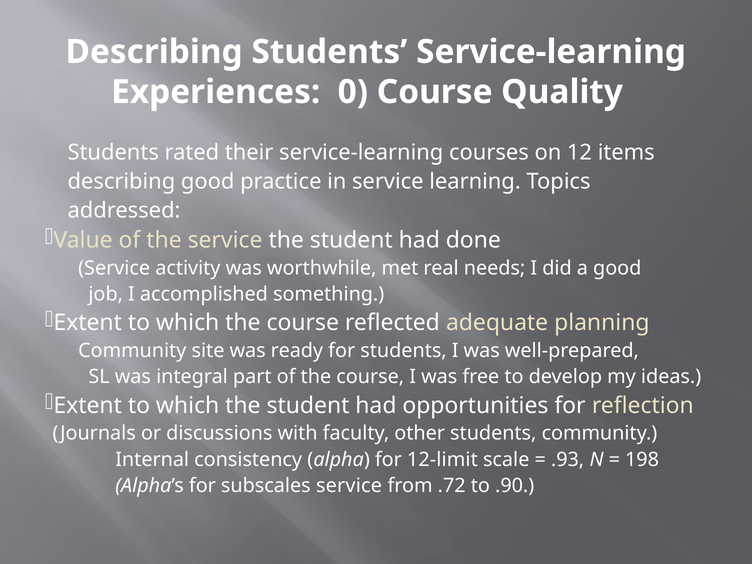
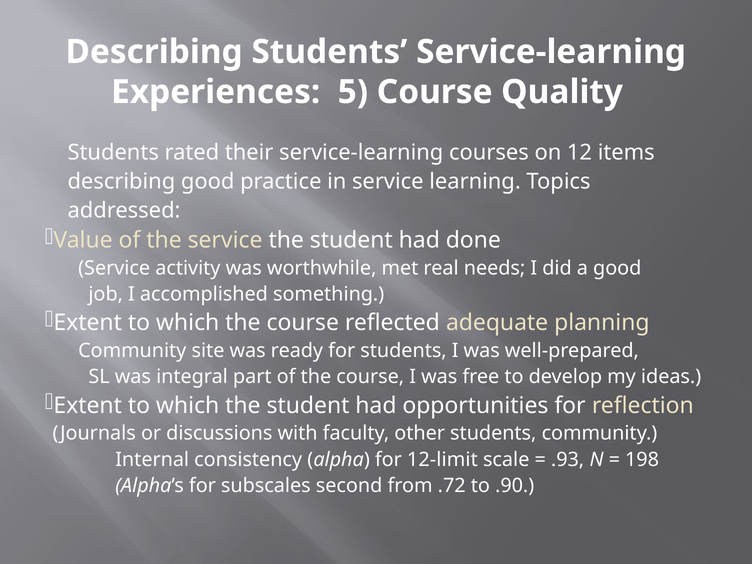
0: 0 -> 5 (353, 92)
subscales service: service -> second (349, 486)
